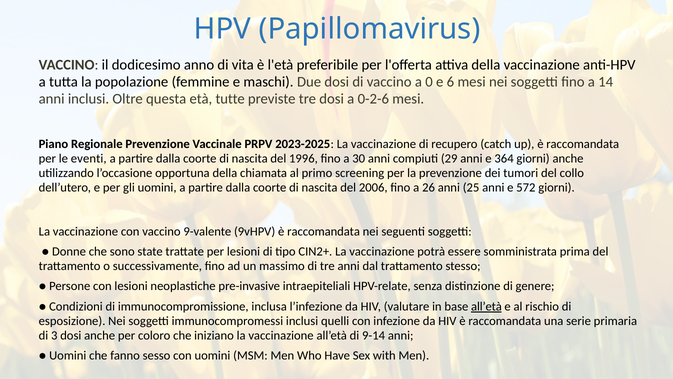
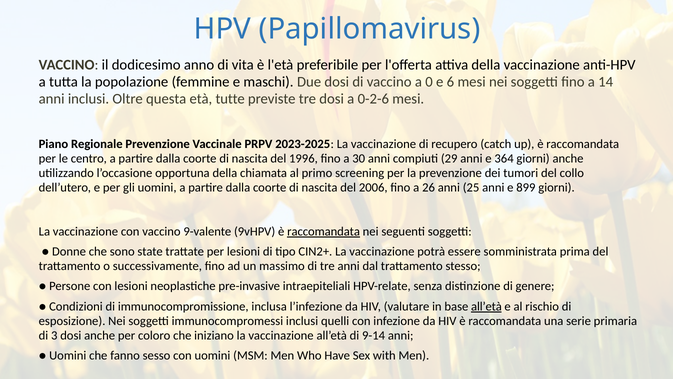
eventi: eventi -> centro (89, 158)
572: 572 -> 899 (526, 187)
raccomandata underline: none -> present (324, 231)
